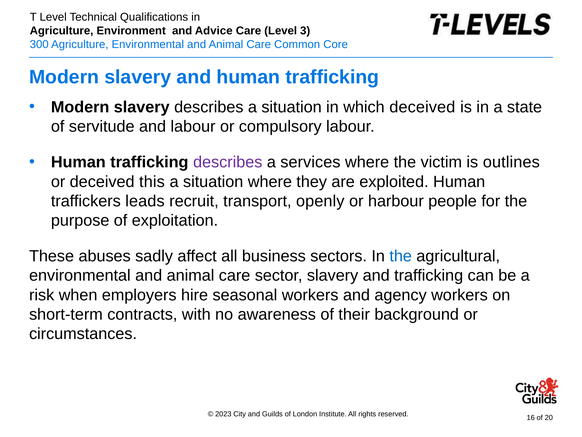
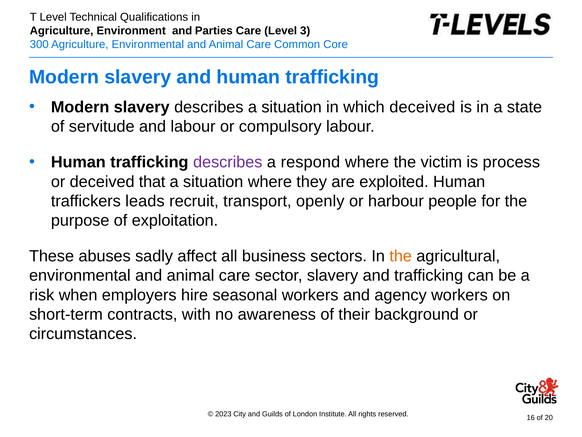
Advice: Advice -> Parties (214, 31)
services: services -> respond (310, 162)
outlines: outlines -> process (511, 162)
this: this -> that (152, 181)
the colour: blue -> orange (401, 256)
